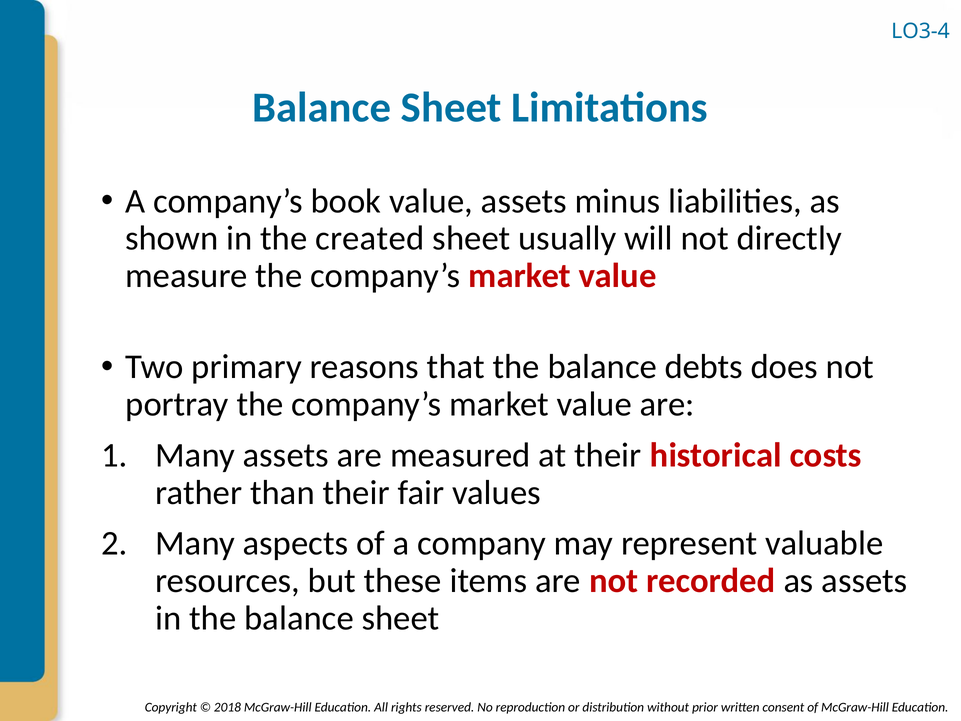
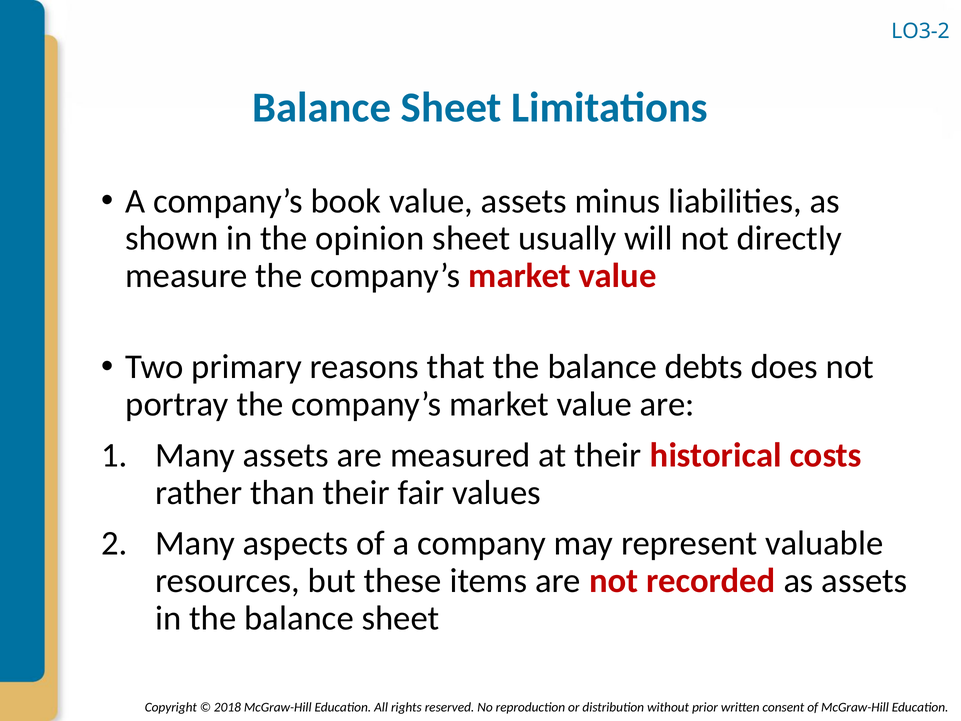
LO3-4: LO3-4 -> LO3-2 (920, 31)
created: created -> opinion (370, 238)
